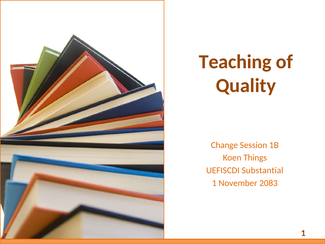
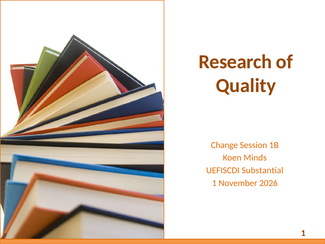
Teaching: Teaching -> Research (235, 62)
Things: Things -> Minds (255, 158)
2083: 2083 -> 2026 (268, 183)
